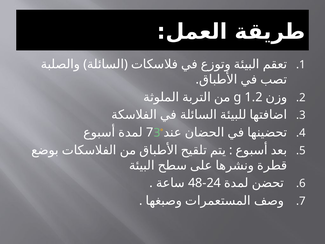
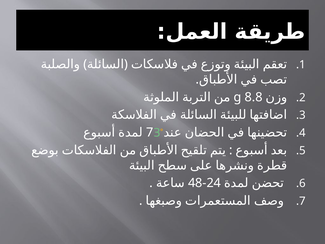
1.2: 1.2 -> 8.8 (254, 97)
